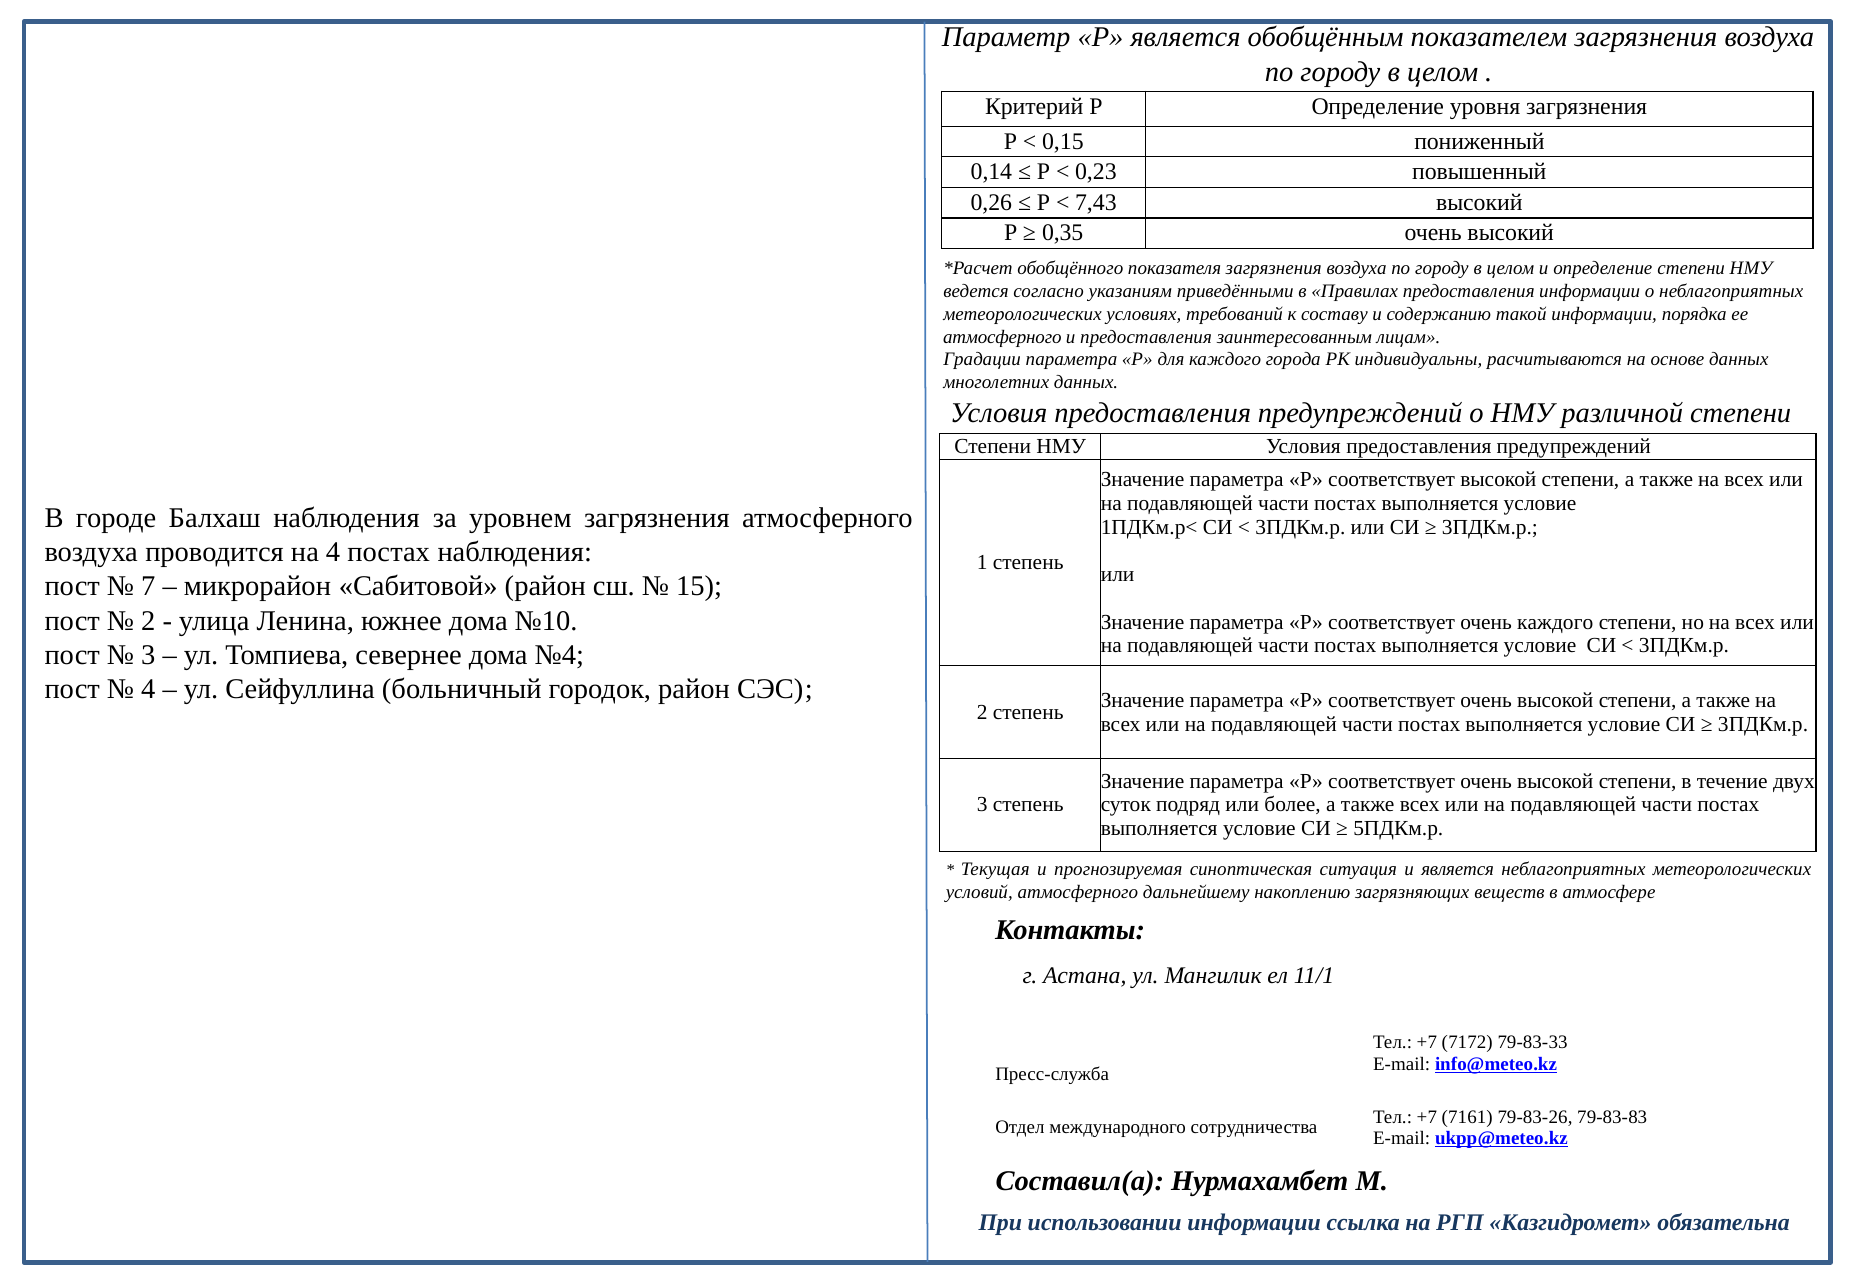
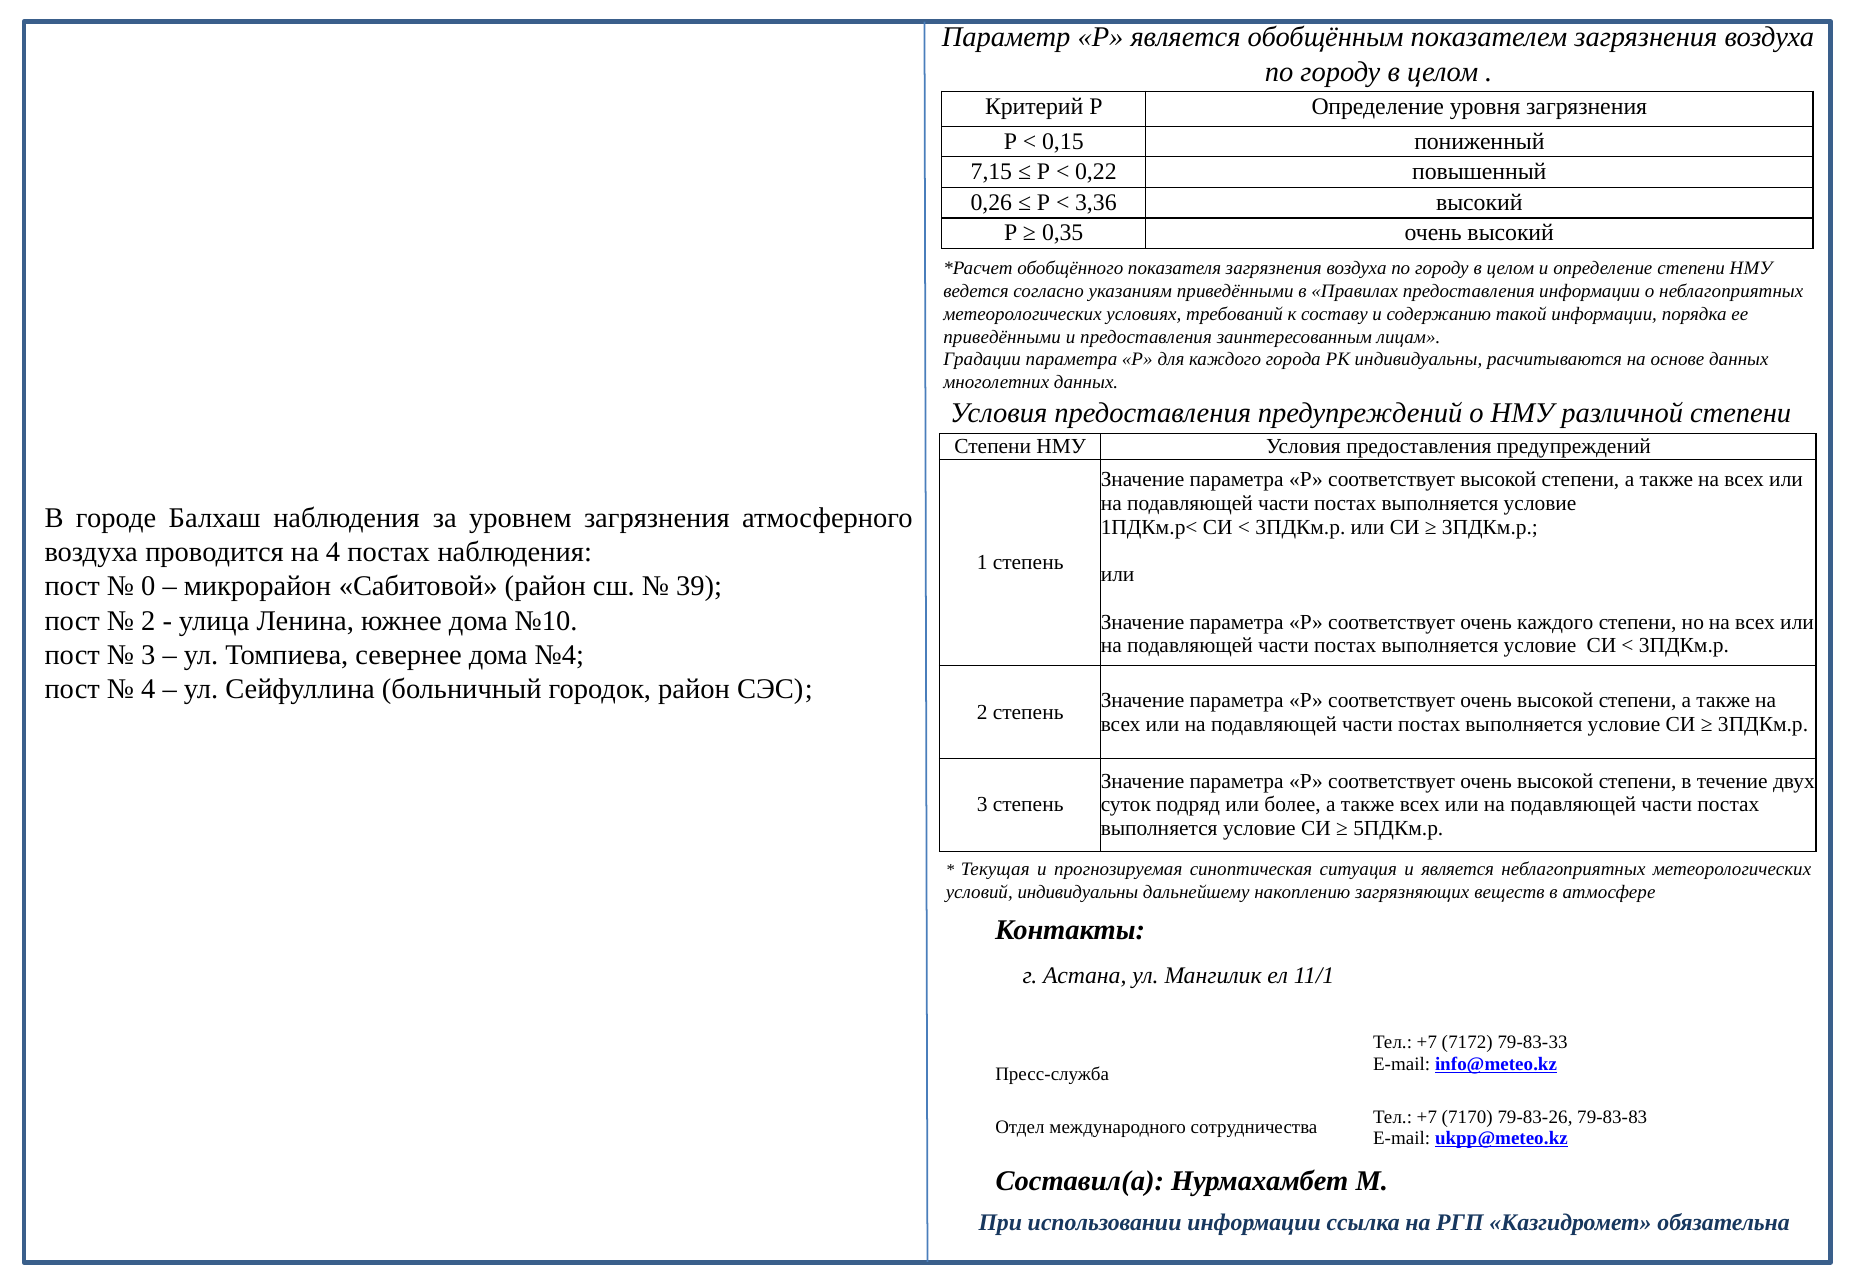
0,14: 0,14 -> 7,15 (991, 172)
0,23: 0,23 -> 0,22 (1096, 172)
7,43: 7,43 -> 3,36 (1096, 202)
атмосферного: атмосферного -> приведёнными (1002, 337)
7: 7 -> 0 (148, 587)
15: 15 -> 39 (699, 587)
условий атмосферного: атмосферного -> индивидуальны (1078, 893)
7161: 7161 -> 7170 (1467, 1117)
